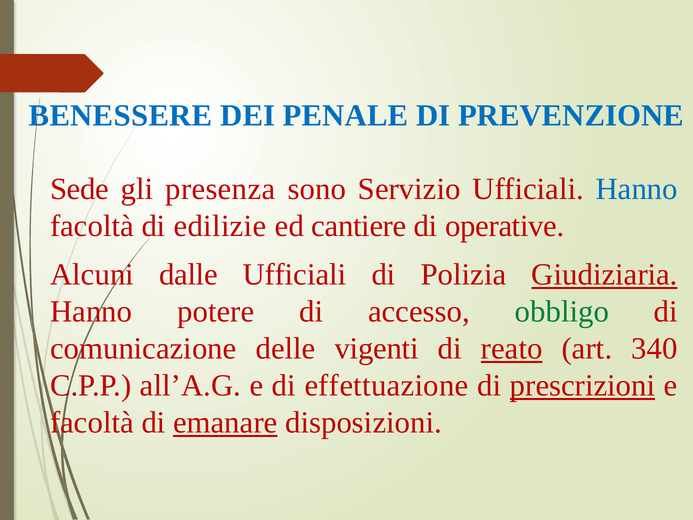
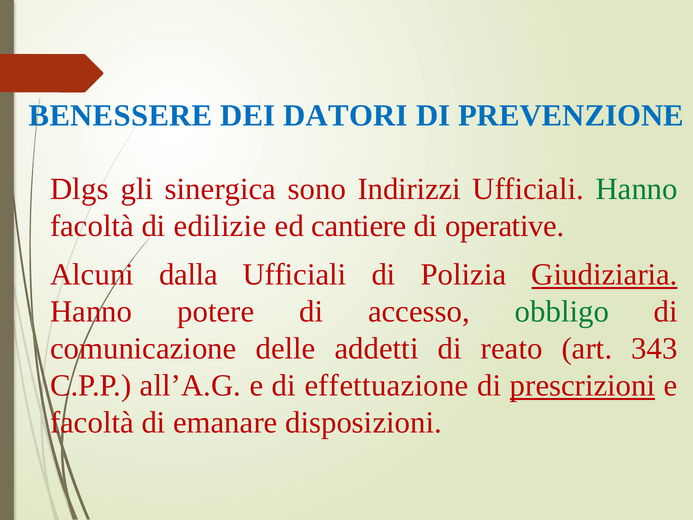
PENALE: PENALE -> DATORI (345, 116)
Sede: Sede -> Dlgs (79, 189)
presenza: presenza -> sinergica (221, 189)
Servizio: Servizio -> Indirizzi (409, 189)
Hanno colour: blue -> green (637, 189)
dalle: dalle -> dalla (188, 275)
vigenti: vigenti -> addetti (377, 349)
reato underline: present -> none (512, 349)
340: 340 -> 343 (654, 349)
emanare underline: present -> none (225, 423)
